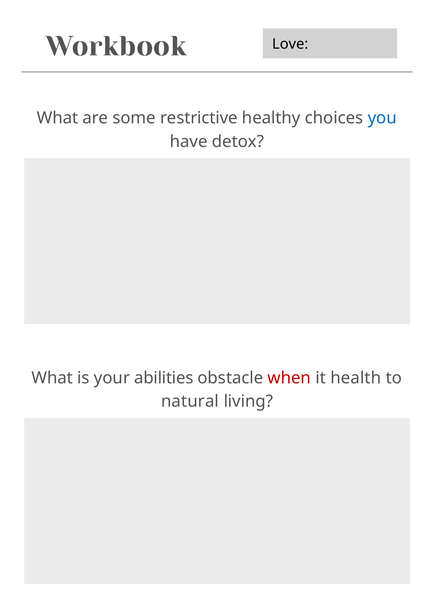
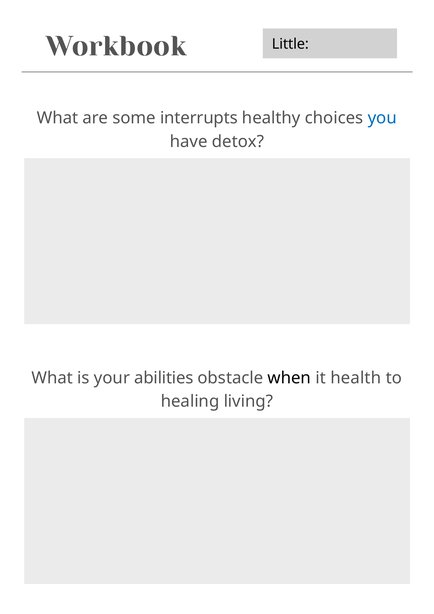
Love: Love -> Little (290, 44)
restrictive: restrictive -> interrupts (199, 118)
when colour: red -> black (289, 378)
natural: natural -> healing (190, 402)
